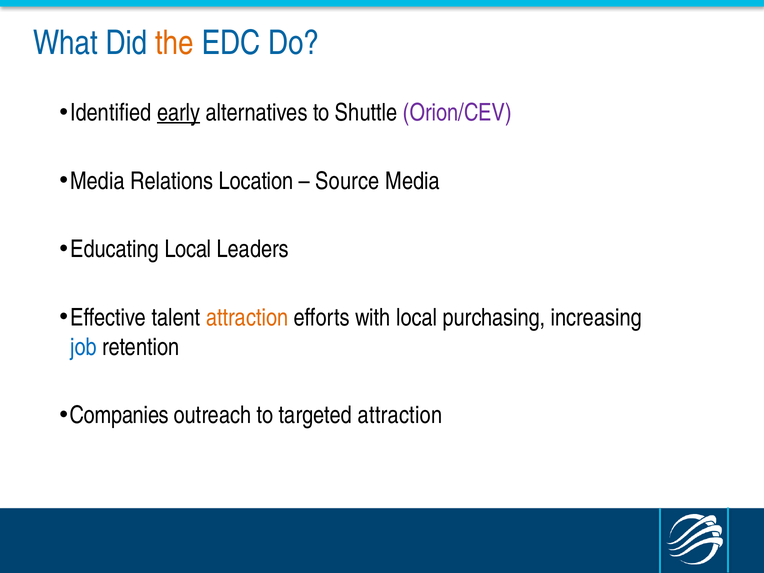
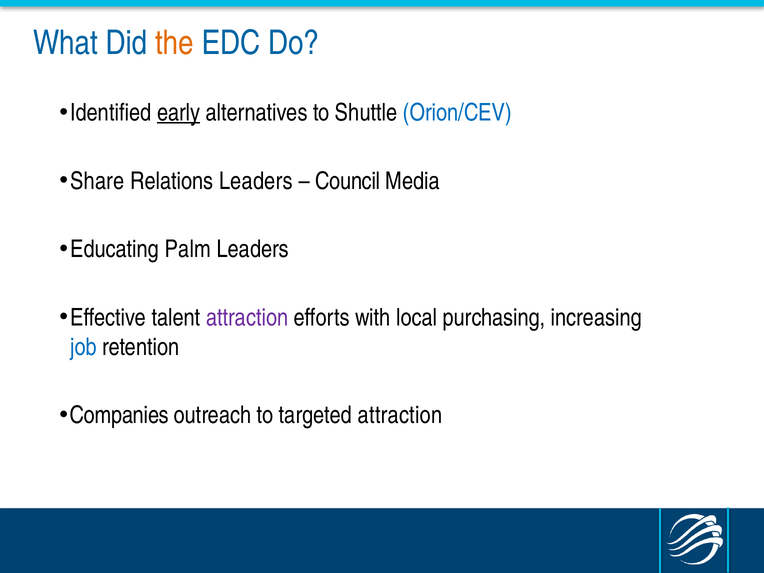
Orion/CEV colour: purple -> blue (457, 113)
Media: Media -> Share (97, 181)
Relations Location: Location -> Leaders (256, 181)
Source: Source -> Council (348, 181)
Educating Local: Local -> Palm (188, 249)
attraction colour: orange -> purple (247, 318)
